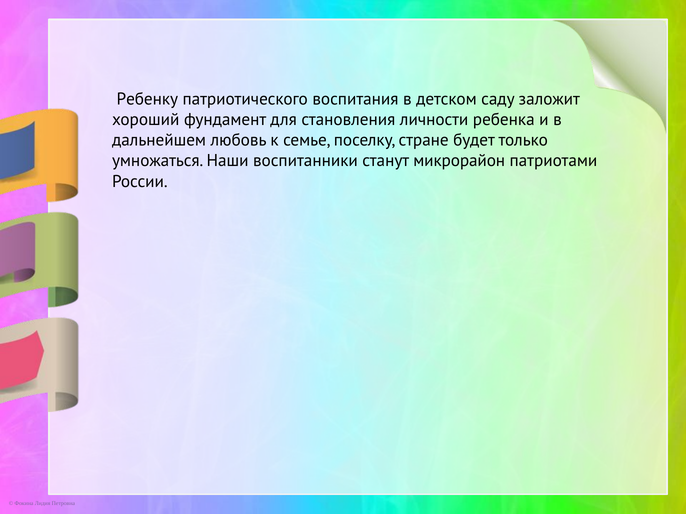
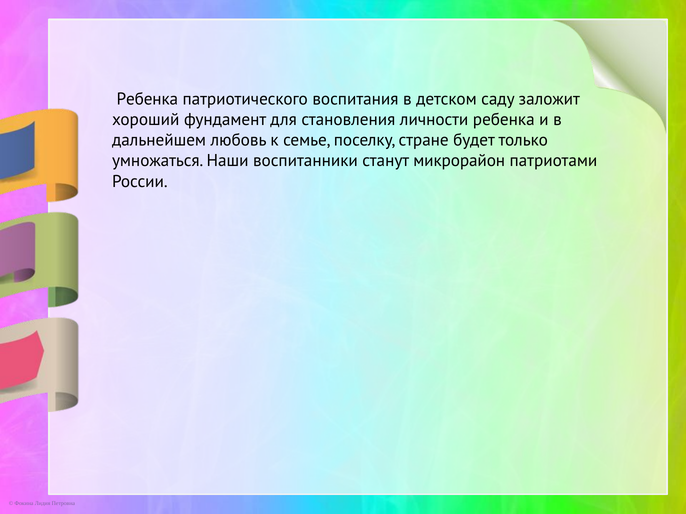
Ребенку: Ребенку -> Ребенка (147, 99)
